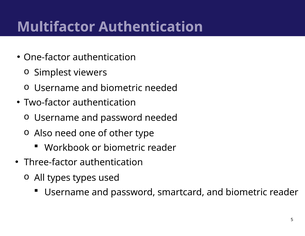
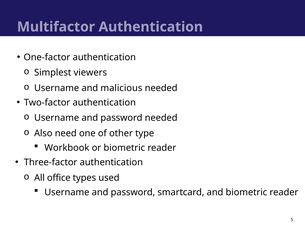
Username and biometric: biometric -> malicious (121, 88)
All types: types -> office (59, 178)
